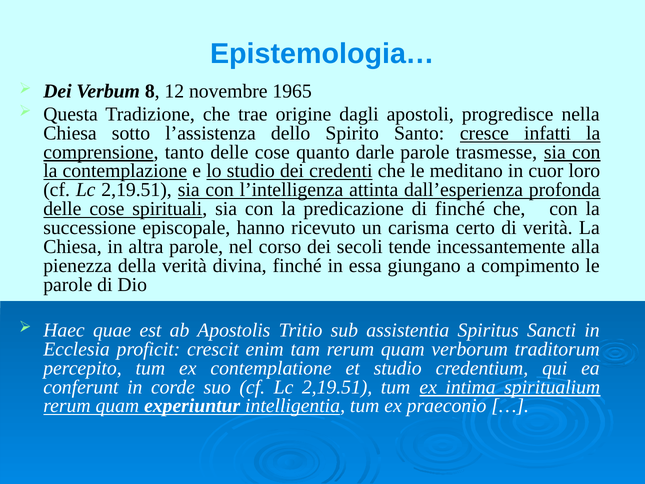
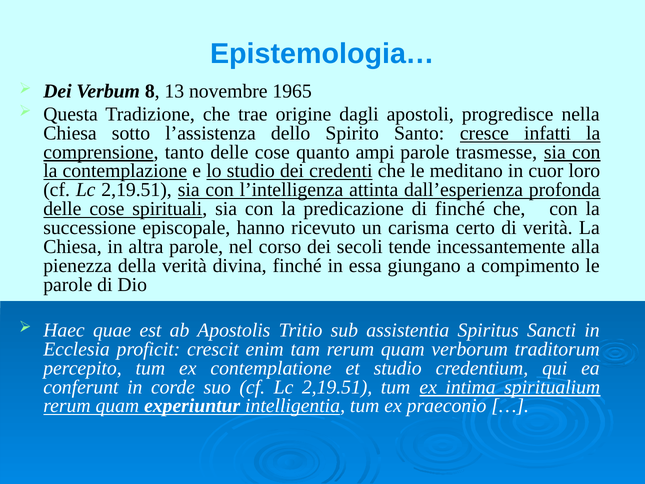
12: 12 -> 13 (174, 91)
darle: darle -> ampi (375, 152)
